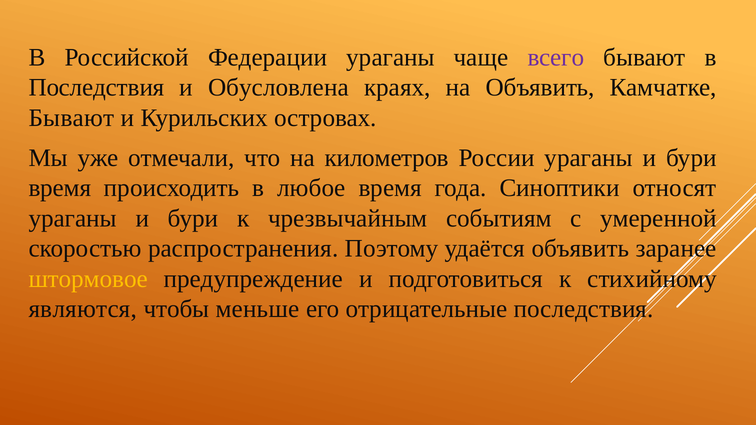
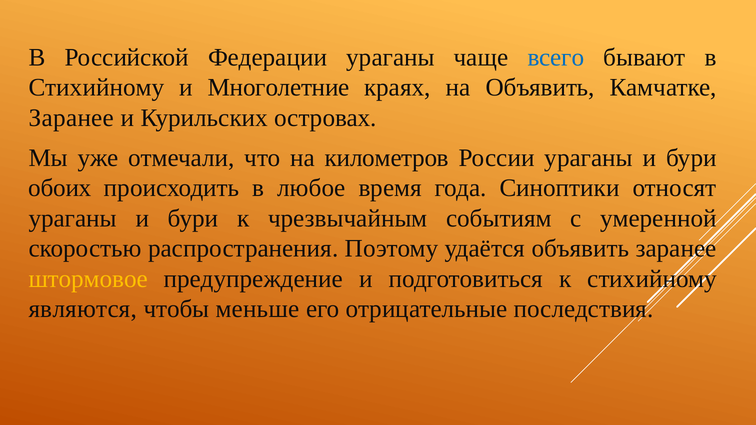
всего colour: purple -> blue (556, 57)
Последствия: Последствия -> Стихийному (96, 88)
Обусловлена: Обусловлена -> Многолетние (279, 88)
Бывают: Бывают -> Заранее (71, 118)
время: время -> обоих (60, 188)
